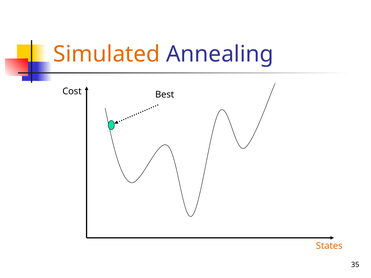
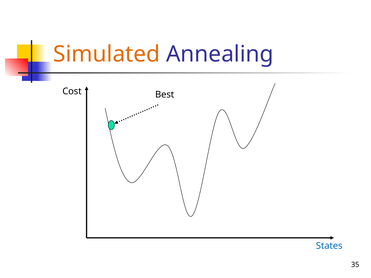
States colour: orange -> blue (329, 246)
